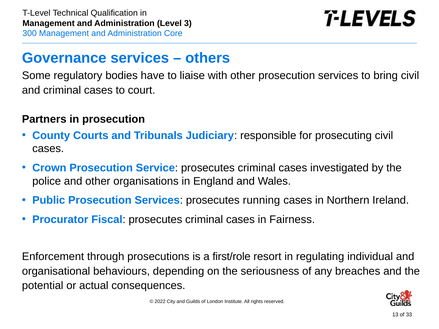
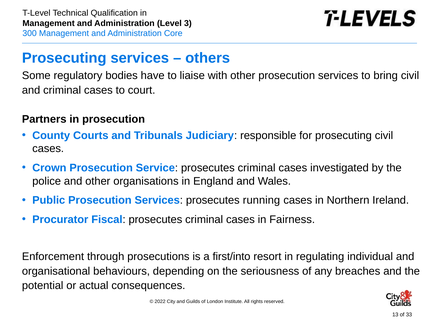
Governance: Governance -> Prosecuting (64, 58)
first/role: first/role -> first/into (232, 257)
